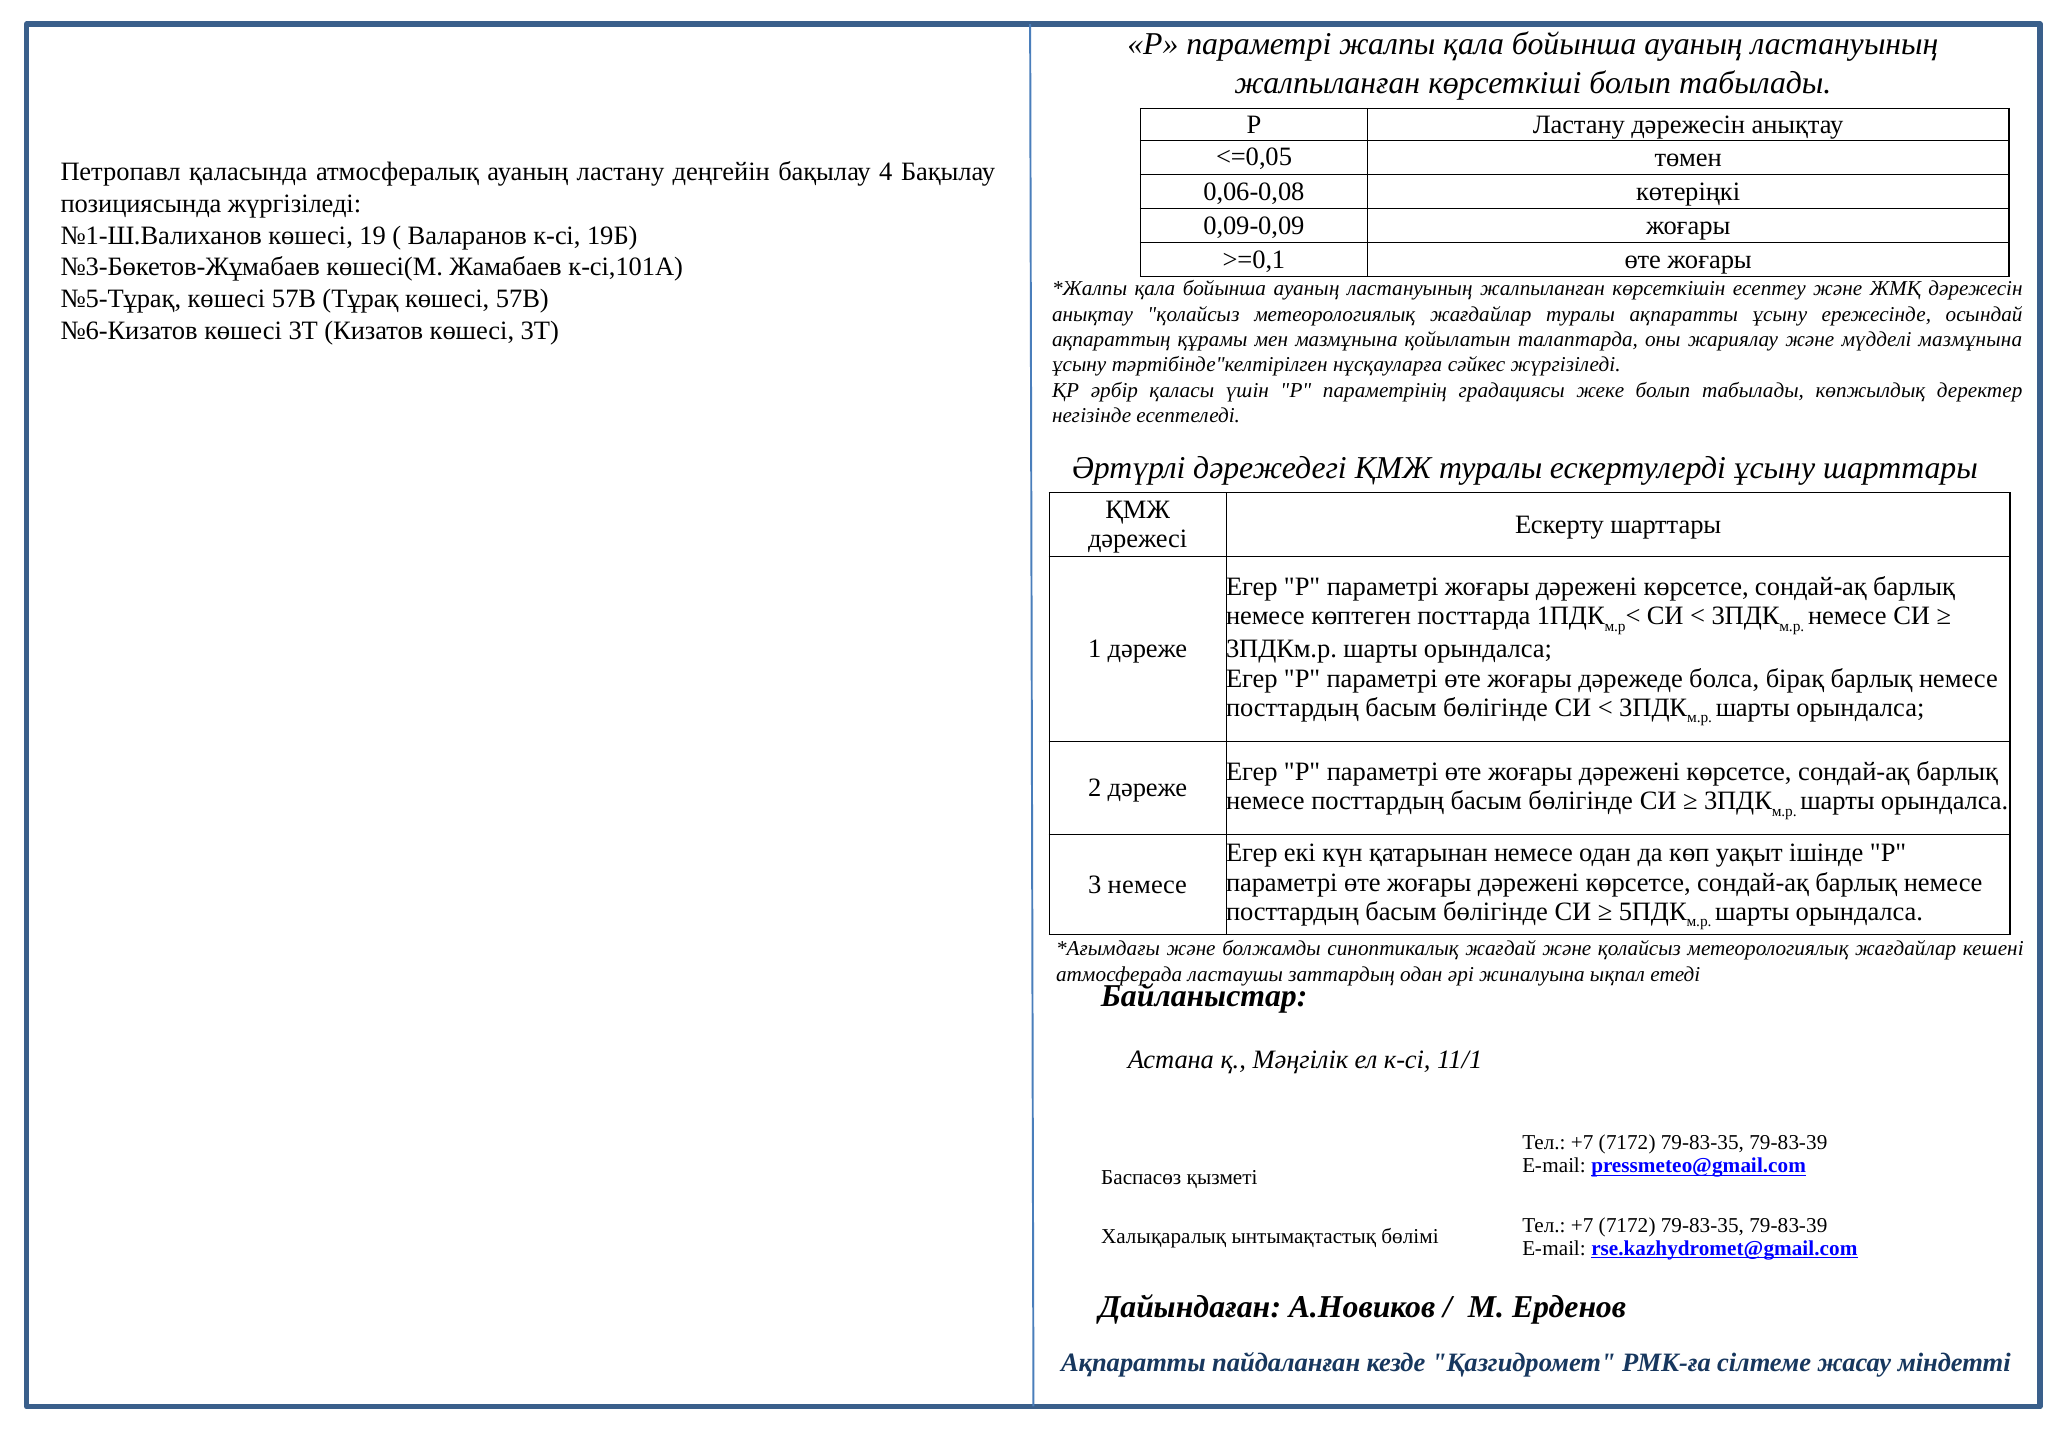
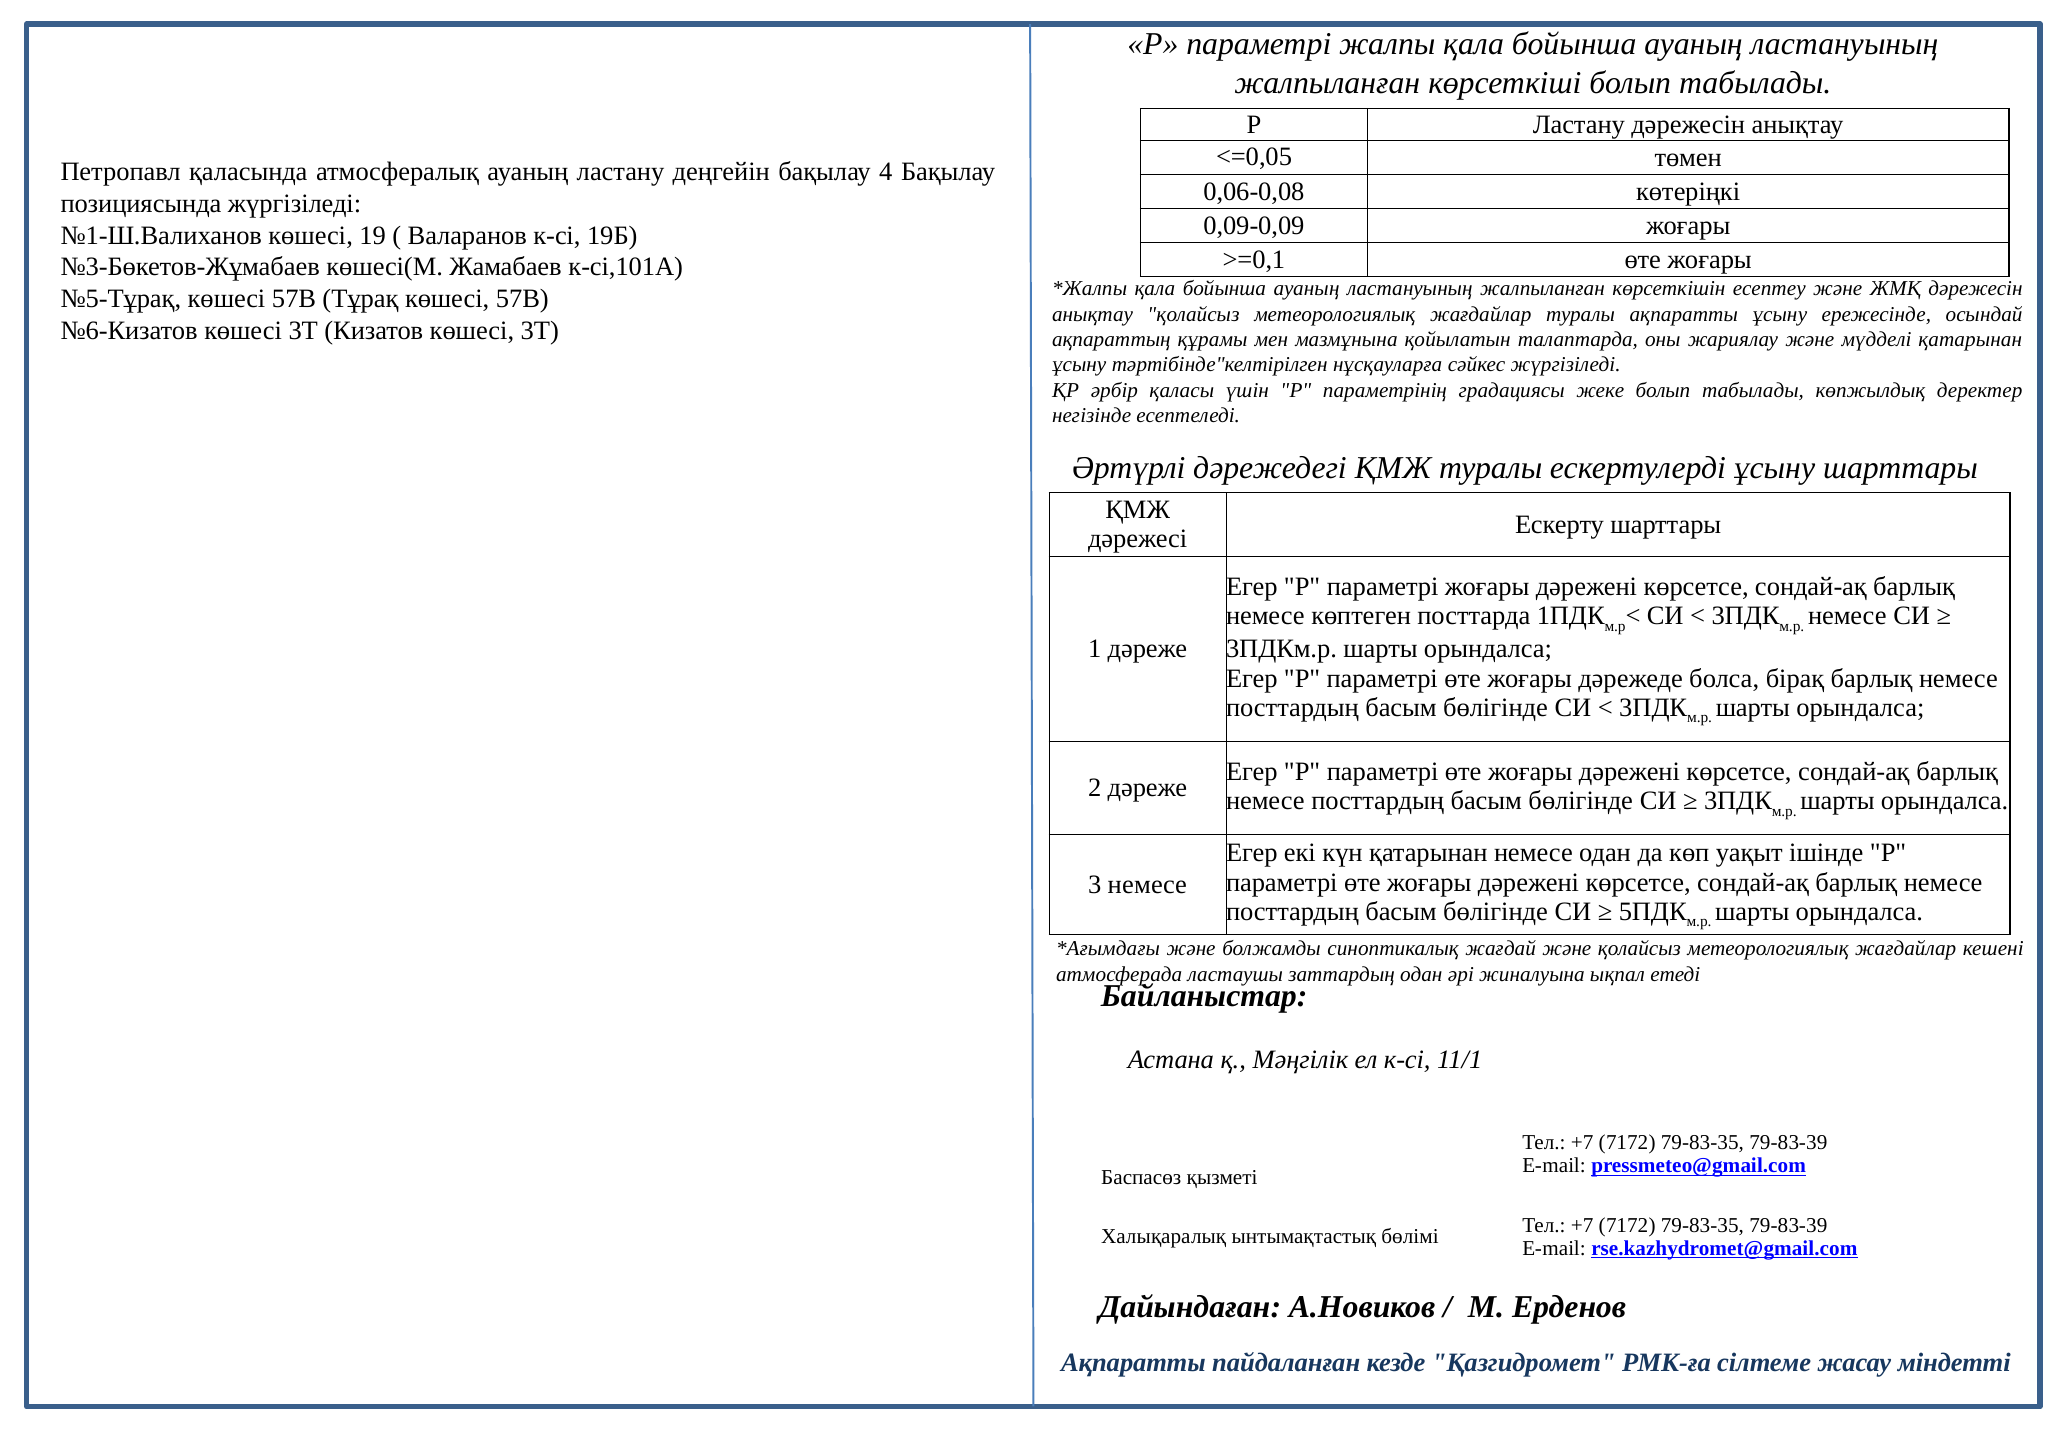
мүдделі мазмұнына: мазмұнына -> қатарынан (1970, 340)
